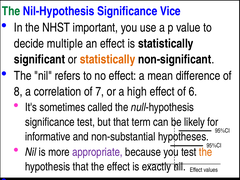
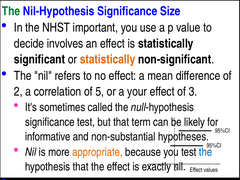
Vice: Vice -> Size (170, 11)
multiple: multiple -> involves (65, 44)
8: 8 -> 2 (18, 92)
7: 7 -> 5 (100, 92)
high: high -> your (137, 92)
6: 6 -> 3 (193, 92)
appropriate colour: purple -> orange (97, 152)
the colour: orange -> blue (206, 152)
